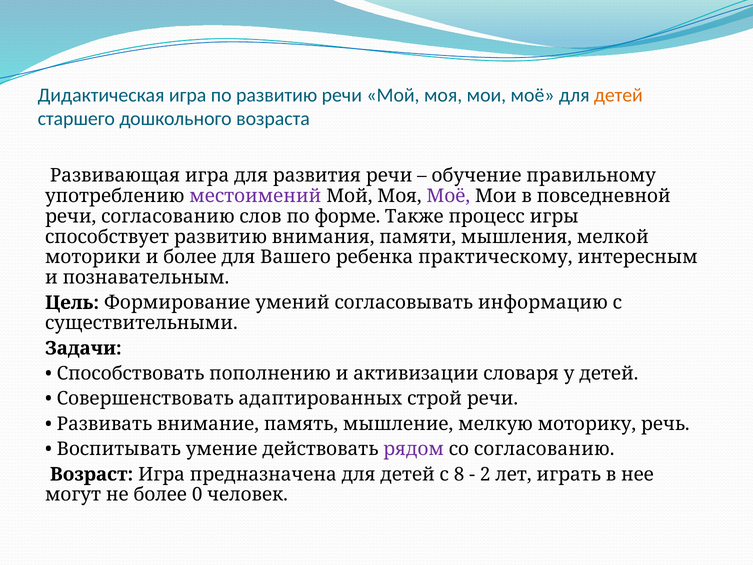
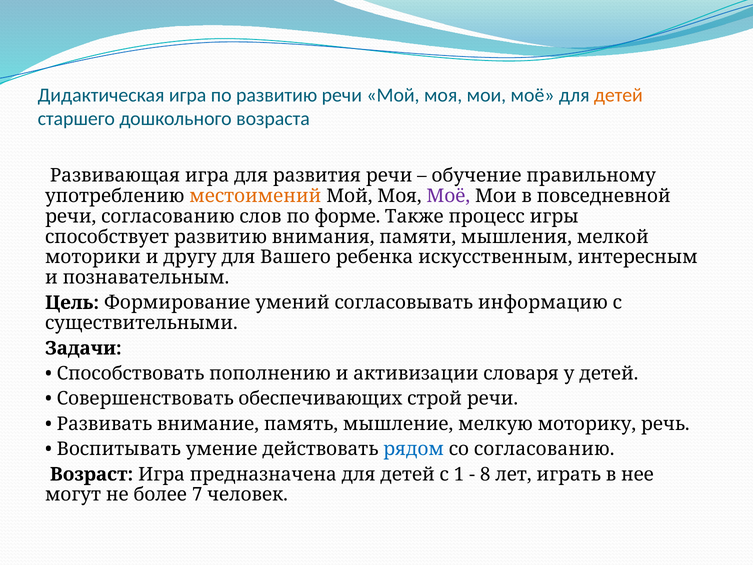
местоимений colour: purple -> orange (255, 196)
и более: более -> другу (190, 257)
практическому: практическому -> искусственным (495, 257)
адаптированных: адаптированных -> обеспечивающих (320, 399)
рядом colour: purple -> blue (414, 449)
8: 8 -> 1 (459, 474)
2: 2 -> 8 (485, 474)
0: 0 -> 7 (197, 494)
